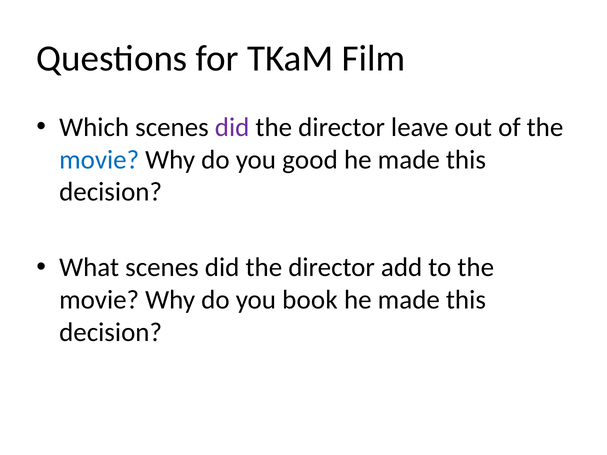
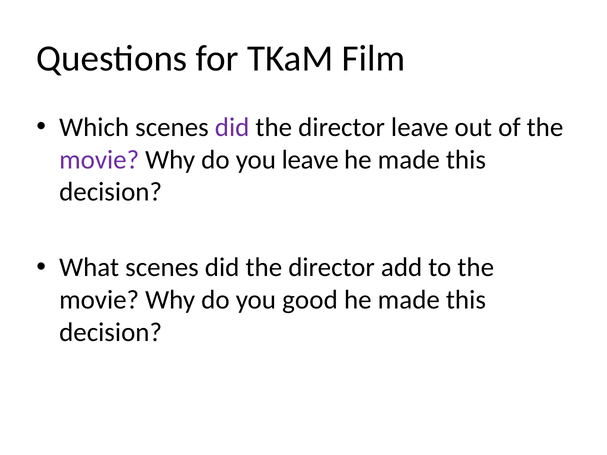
movie colour: blue -> purple (99, 160)
you good: good -> leave (310, 160)
book: book -> good (310, 300)
